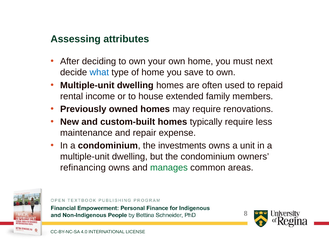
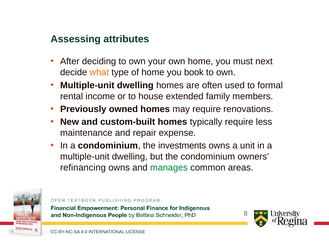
what colour: blue -> orange (99, 72)
save: save -> book (194, 72)
repaid: repaid -> formal (270, 85)
